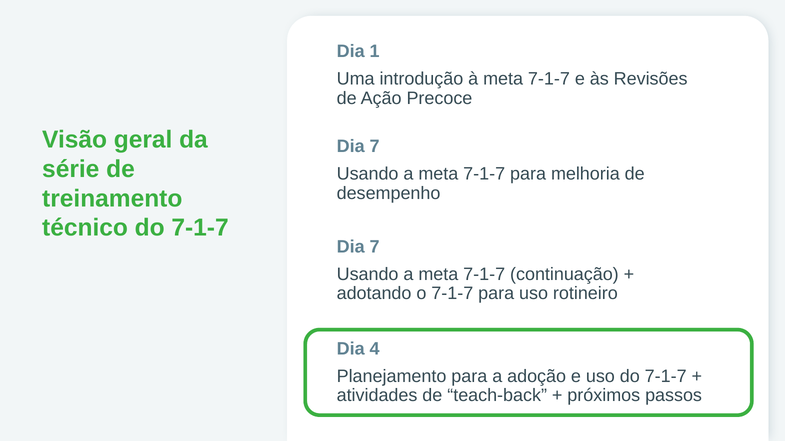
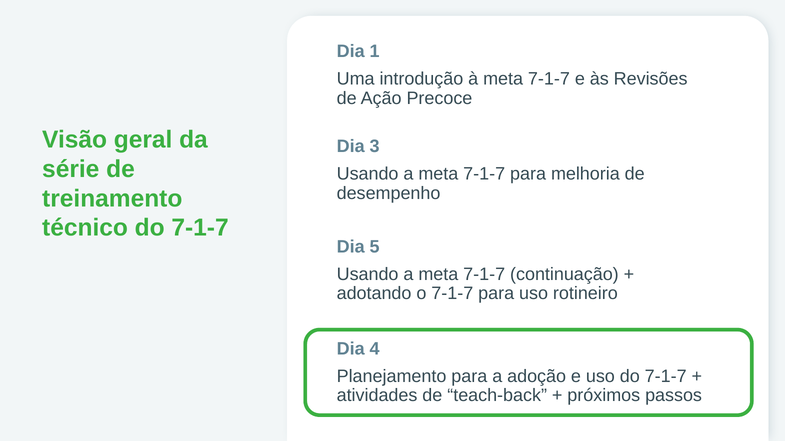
7: 7 -> 3 (375, 146)
7: 7 -> 5 (375, 247)
